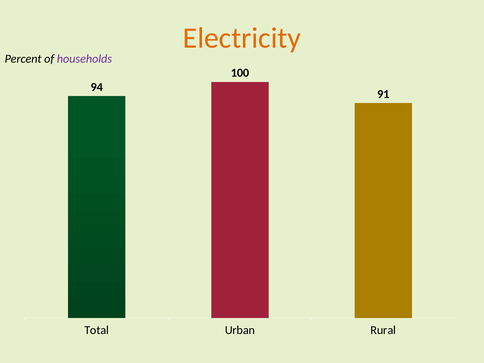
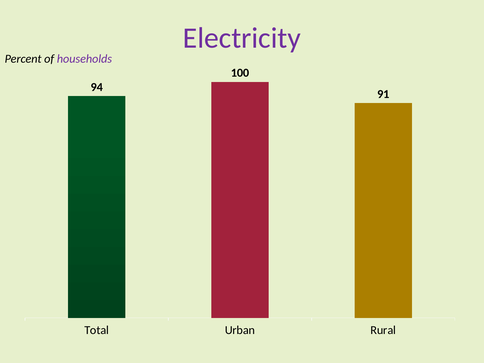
Electricity colour: orange -> purple (242, 38)
